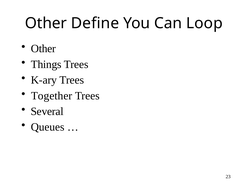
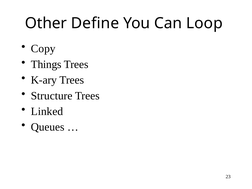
Other: Other -> Copy (43, 49)
Together: Together -> Structure (52, 96)
Several: Several -> Linked (47, 111)
